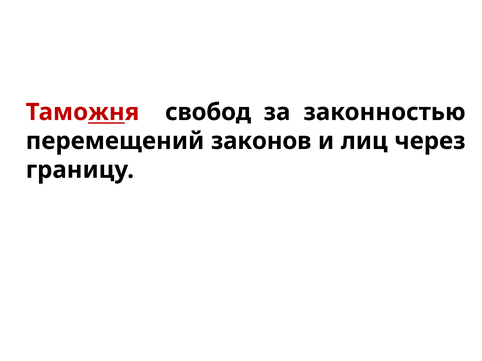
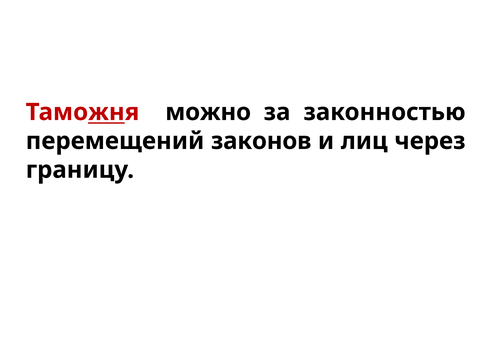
свобод: свобод -> можно (208, 112)
